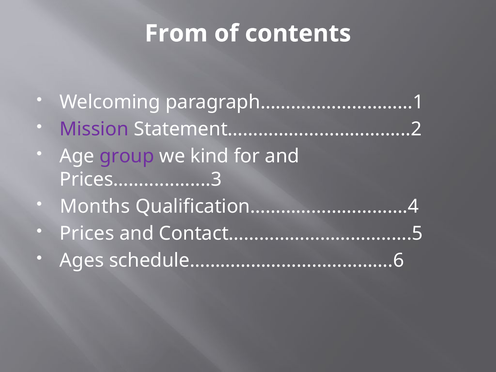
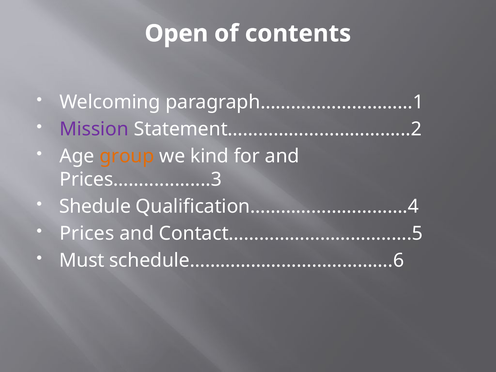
From: From -> Open (176, 33)
group colour: purple -> orange (127, 156)
Months: Months -> Shedule (95, 206)
Ages: Ages -> Must (82, 260)
